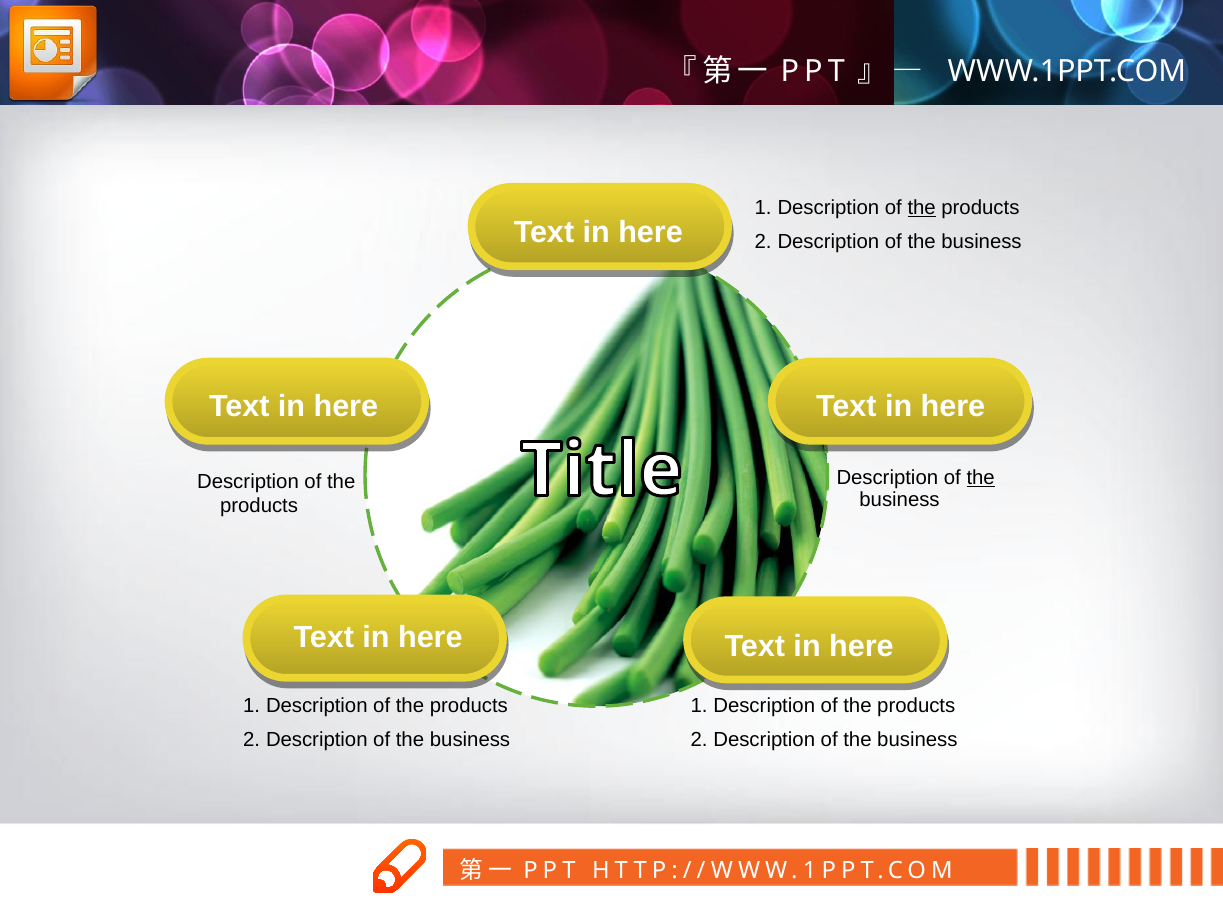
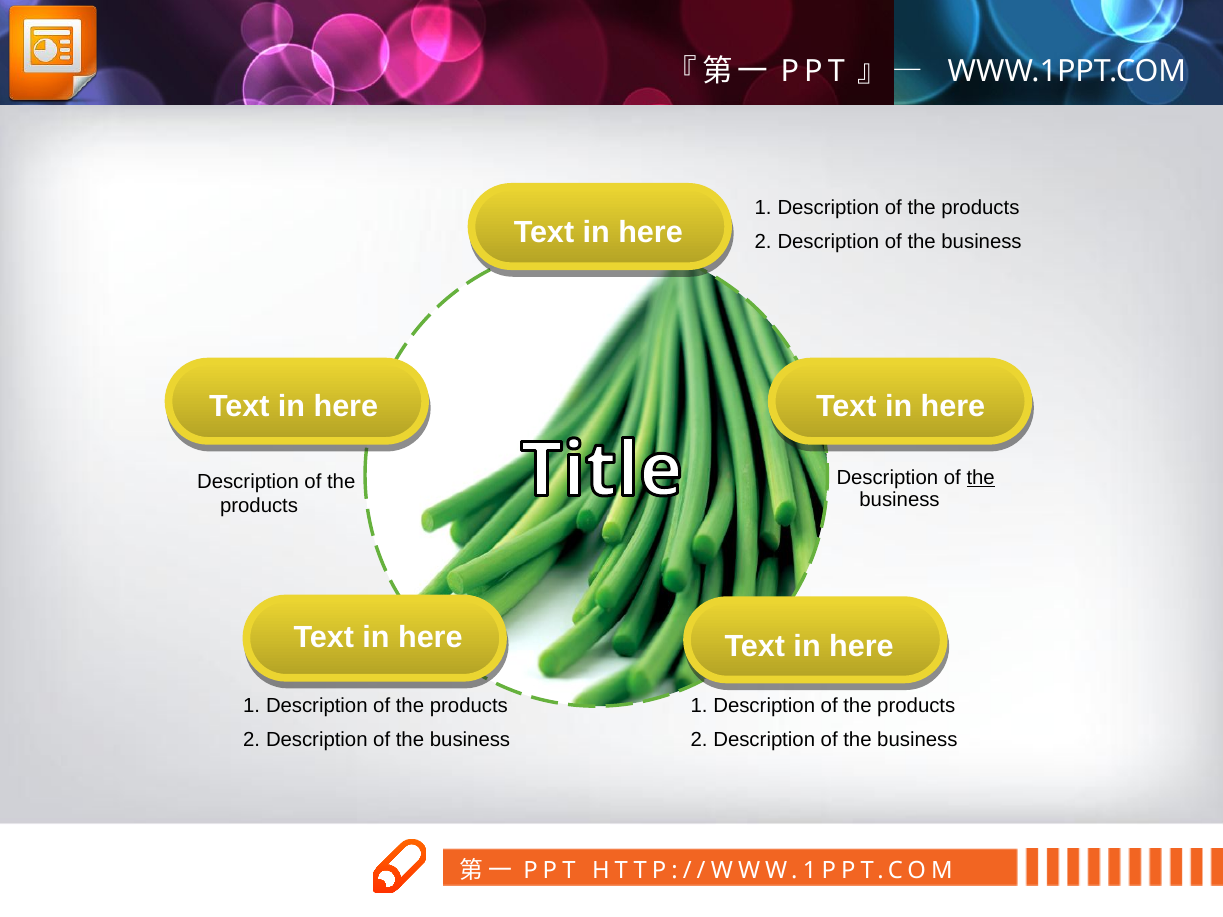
the underline: present -> none (922, 208)
